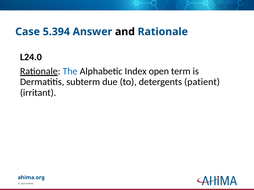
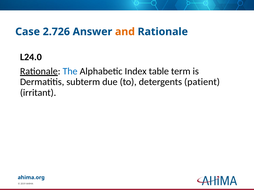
5.394: 5.394 -> 2.726 (56, 32)
and colour: black -> orange (125, 32)
open: open -> table (159, 71)
